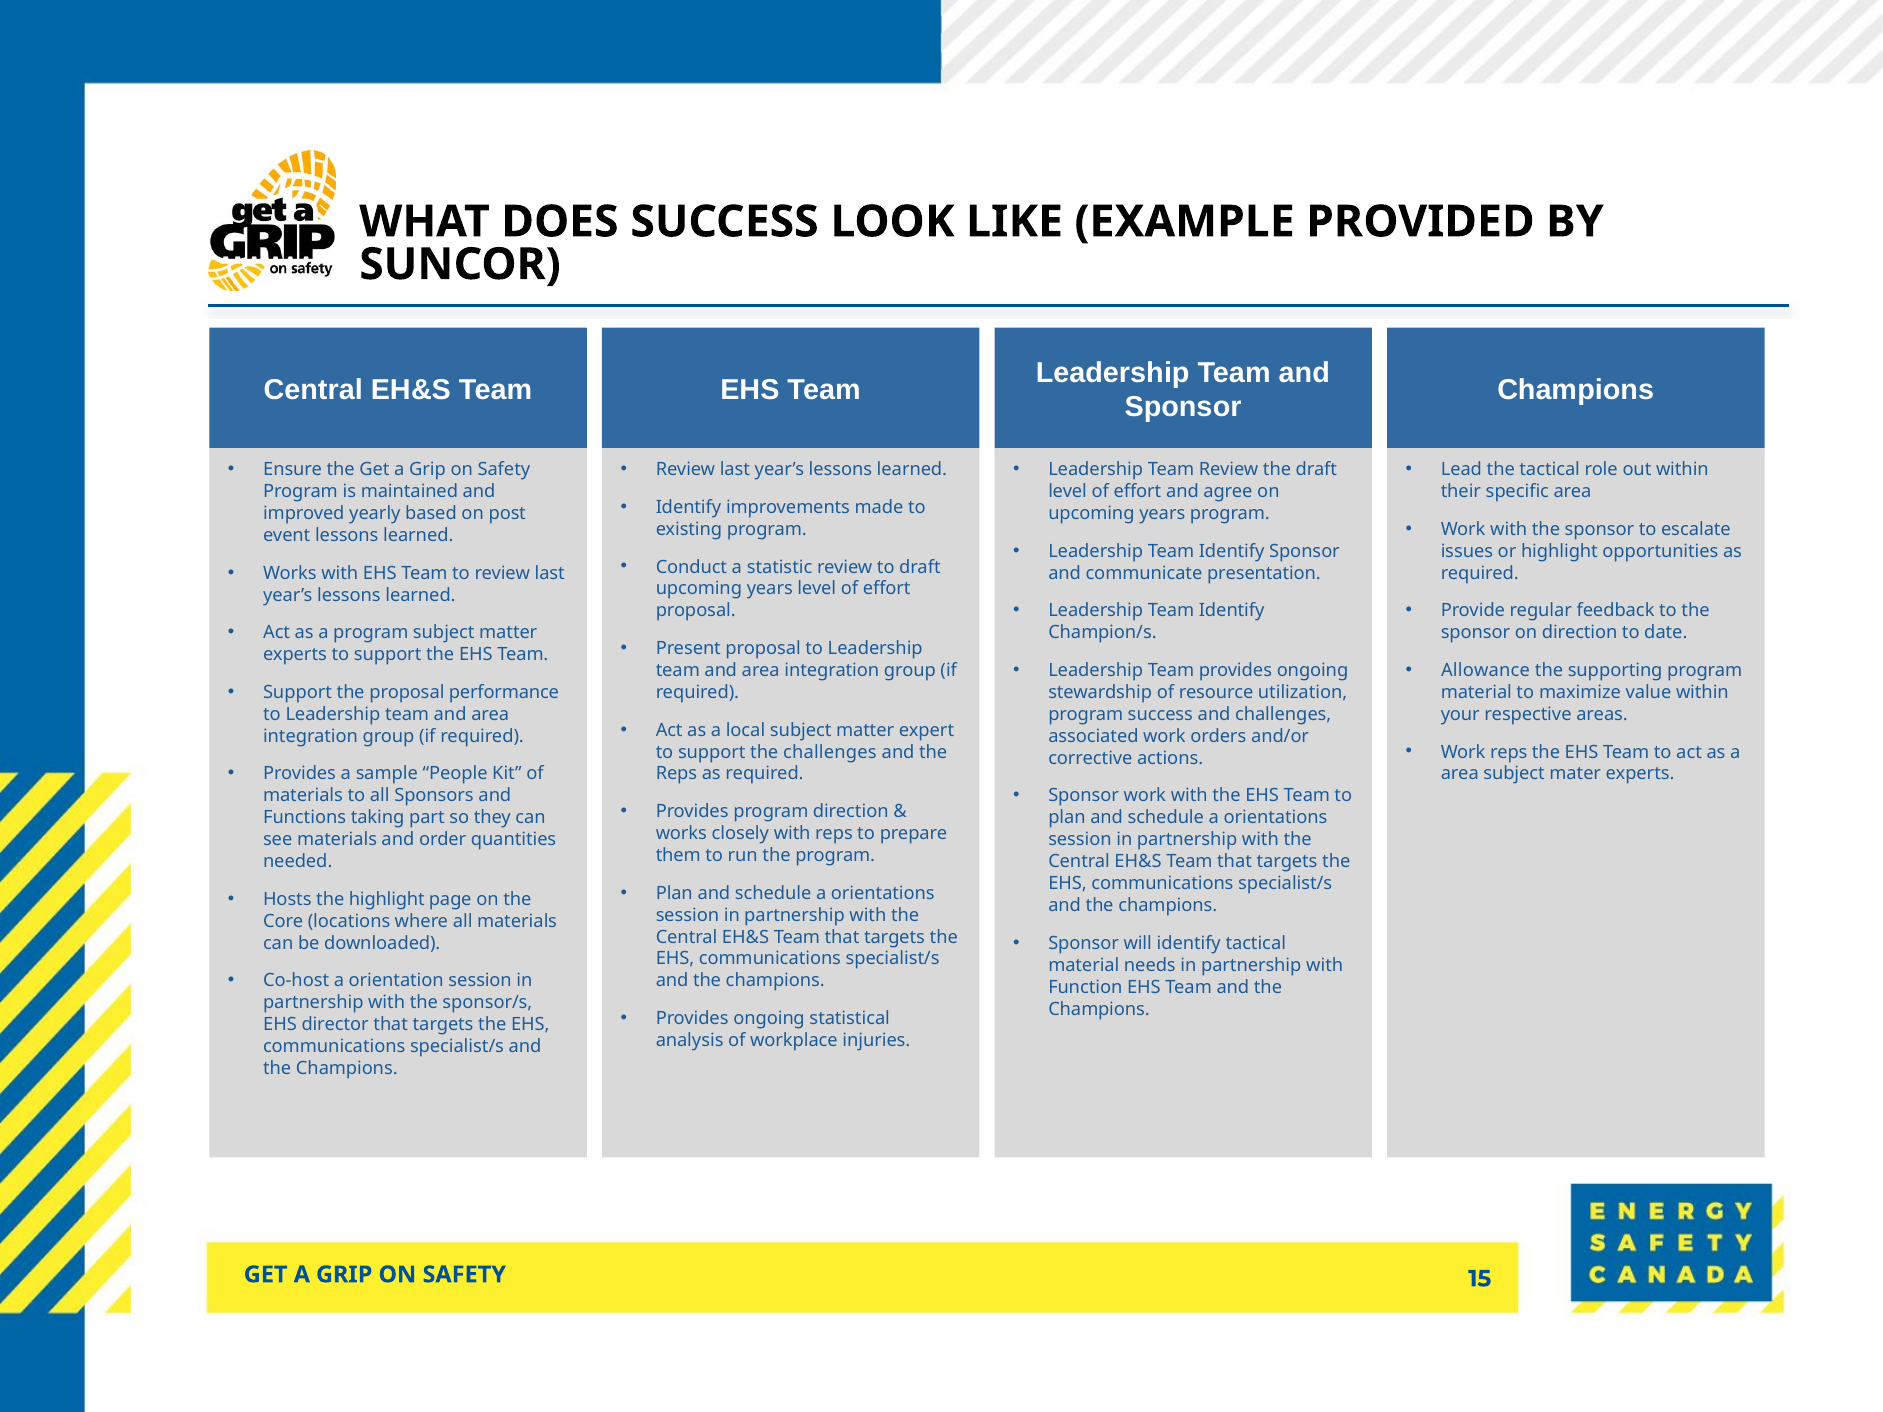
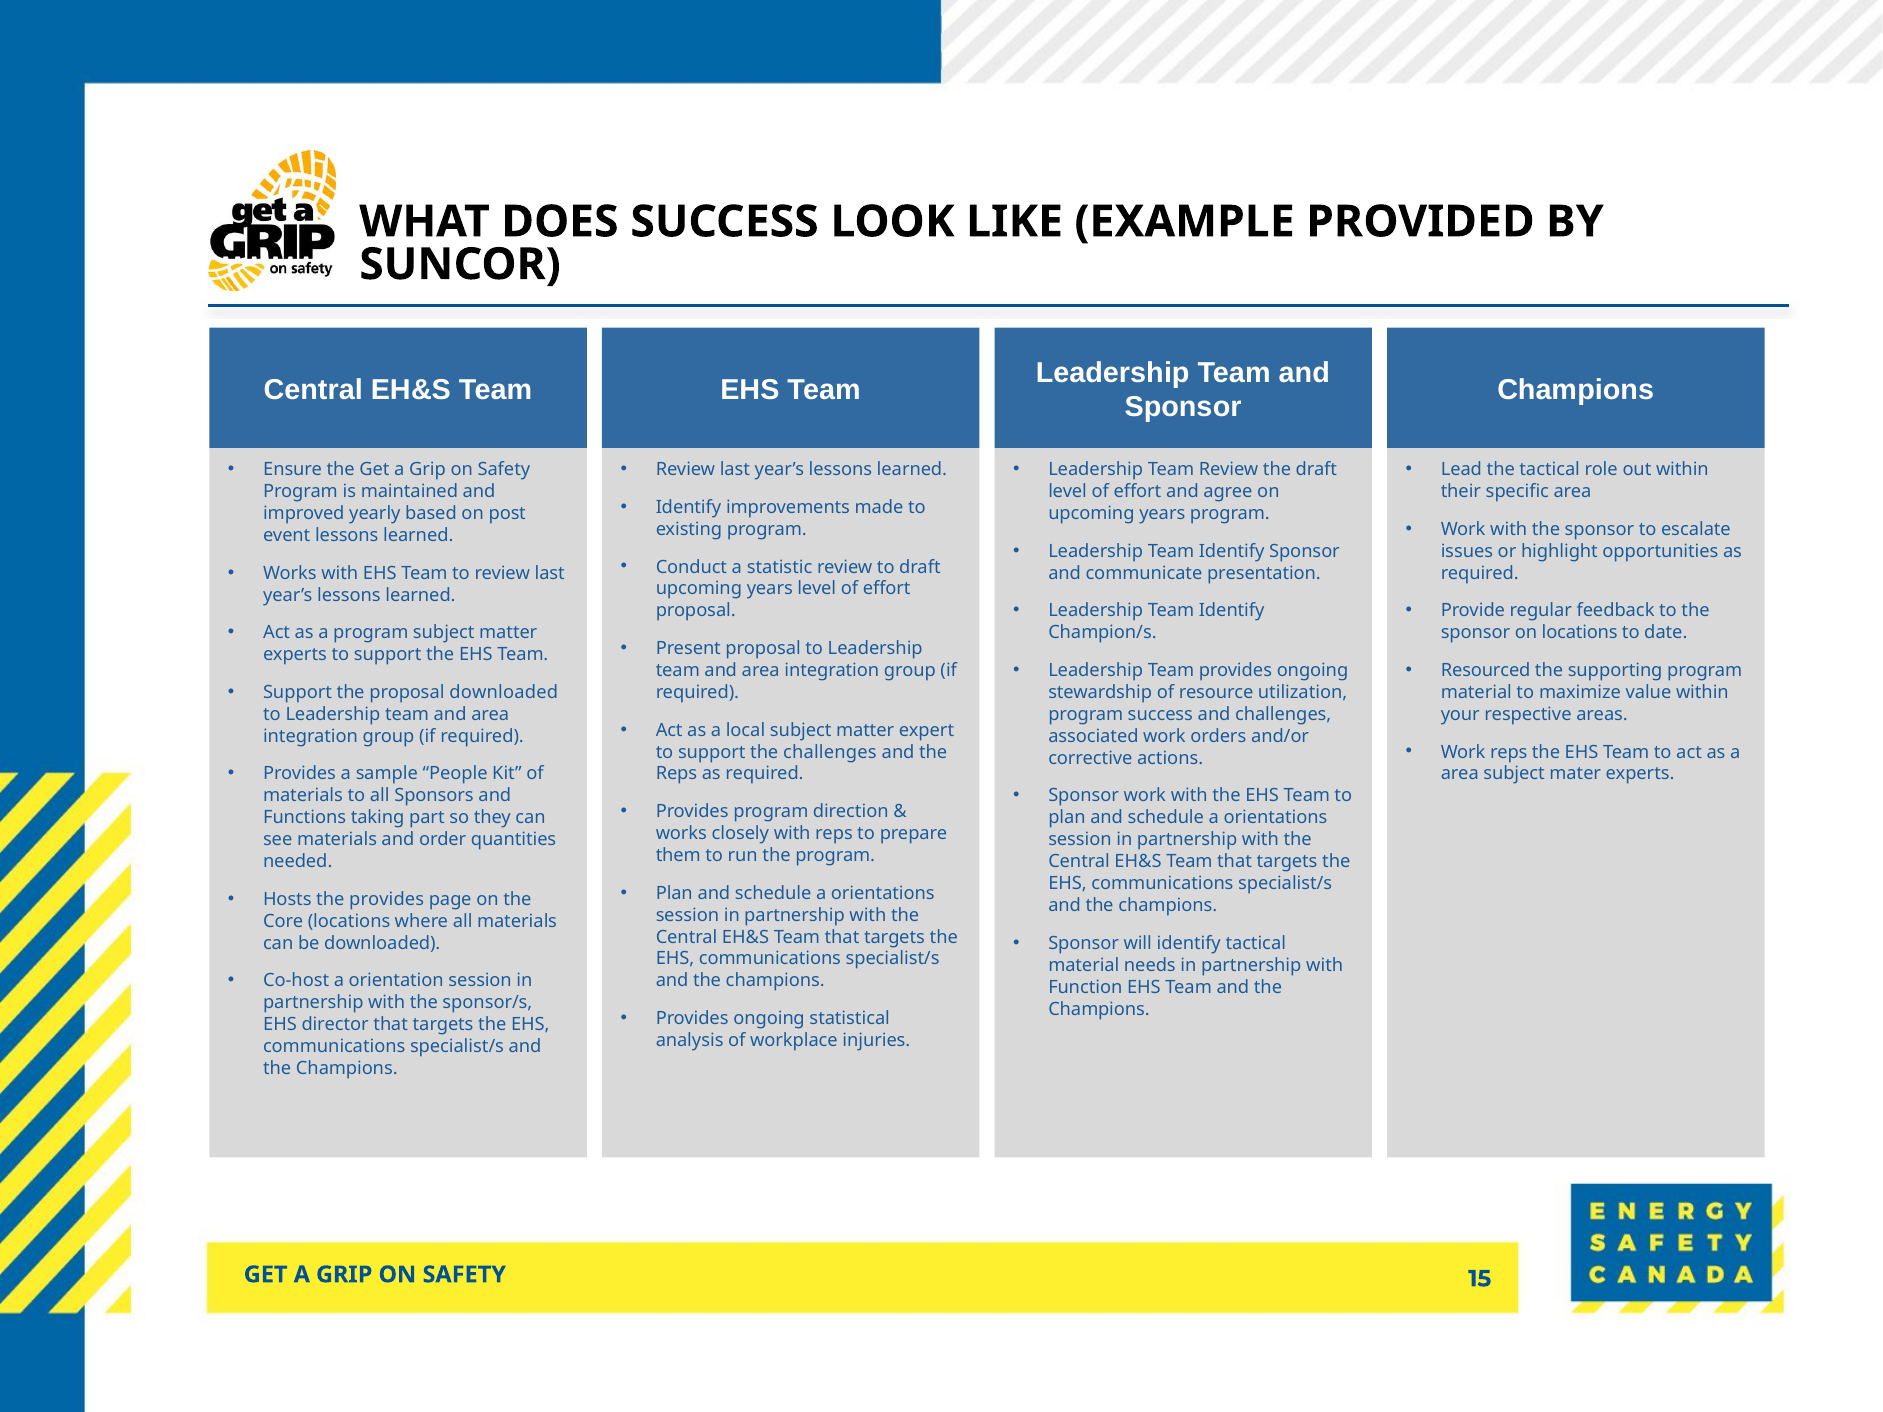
on direction: direction -> locations (1580, 633)
Allowance: Allowance -> Resourced (1486, 671)
proposal performance: performance -> downloaded (504, 693)
the highlight: highlight -> provides (387, 900)
